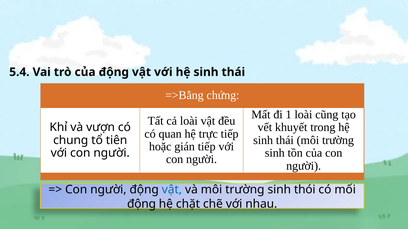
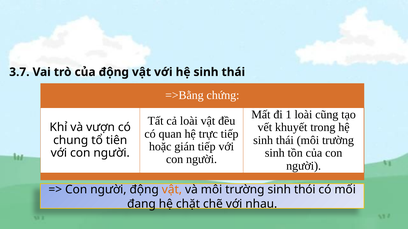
5.4: 5.4 -> 3.7 (19, 72)
vật colour: blue -> orange (172, 190)
động: động -> đang (141, 204)
